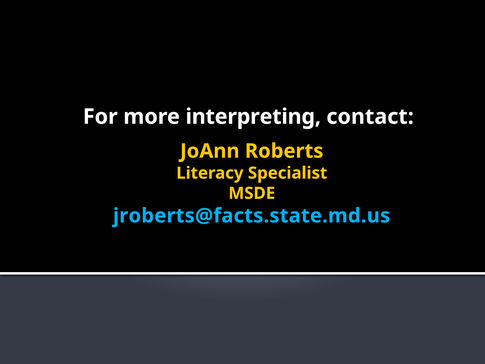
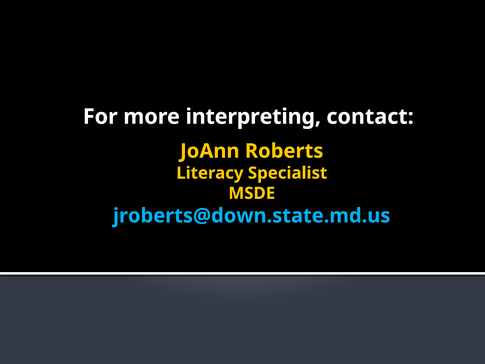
jroberts@facts.state.md.us: jroberts@facts.state.md.us -> jroberts@down.state.md.us (252, 216)
